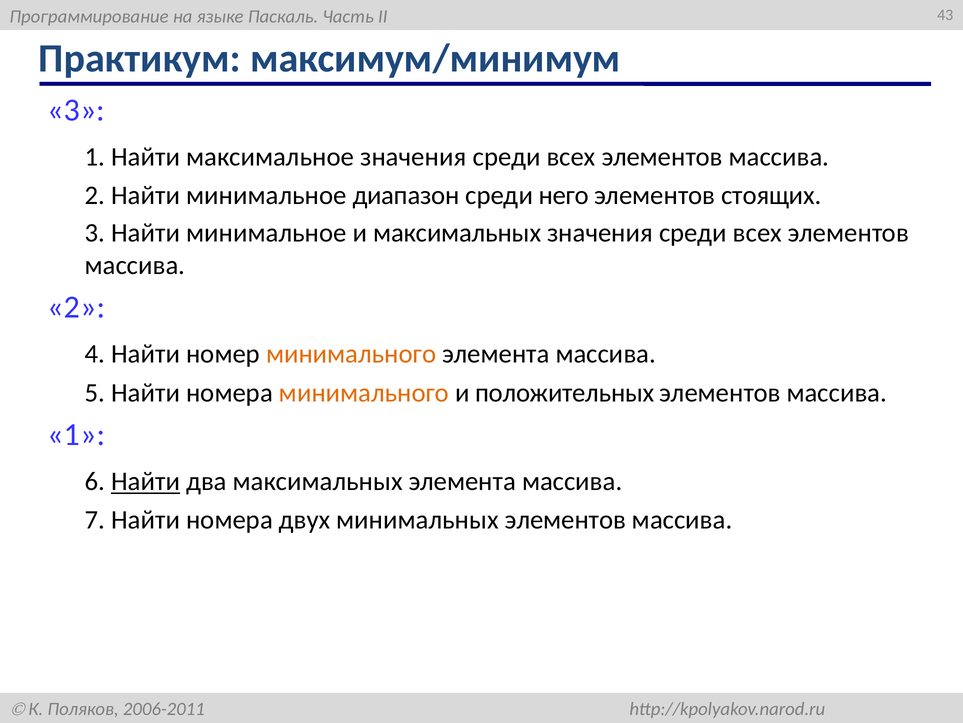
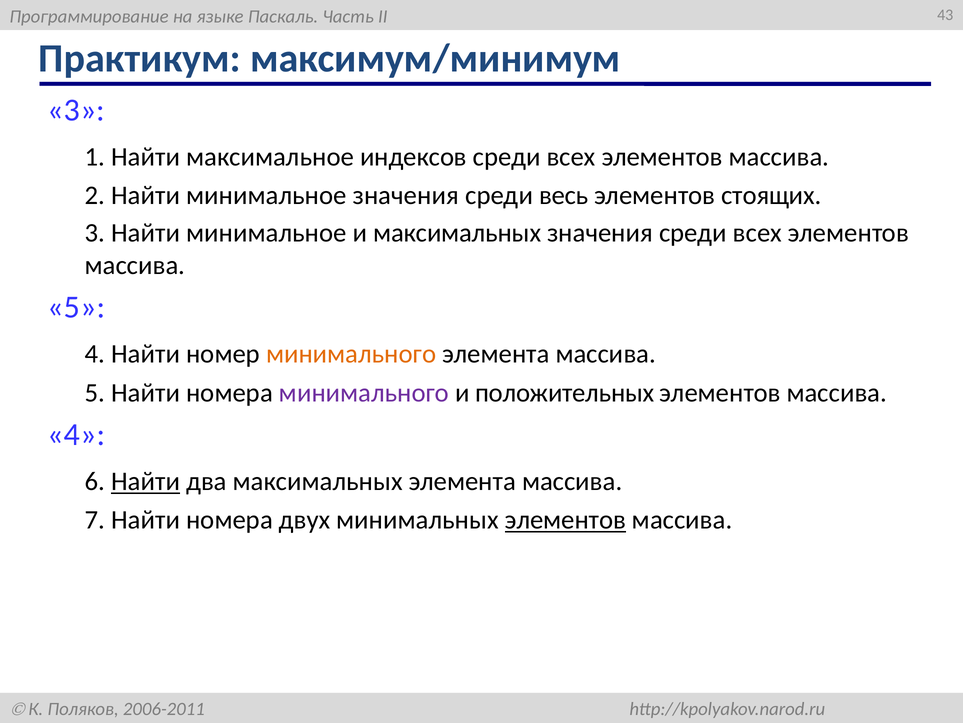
максимальное значения: значения -> индексов (413, 157)
минимальное диапазон: диапазон -> значения (406, 195)
него: него -> весь (564, 195)
2: 2 -> 5 (76, 307)
минимального colour: orange -> purple (364, 392)
1: 1 -> 4 (76, 434)
элементов underline: none -> present (565, 520)
